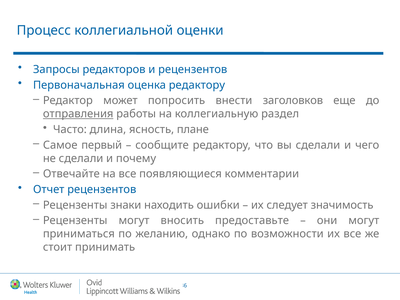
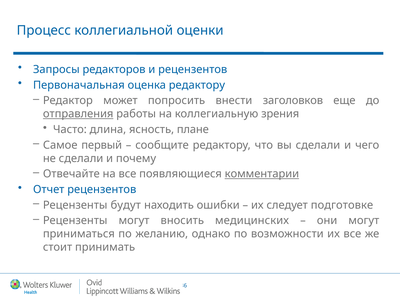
раздел: раздел -> зрения (280, 114)
комментарии underline: none -> present (262, 174)
знаки: знаки -> будут (126, 205)
значимость: значимость -> подготовке (342, 205)
предоставьте: предоставьте -> медицинских (252, 221)
